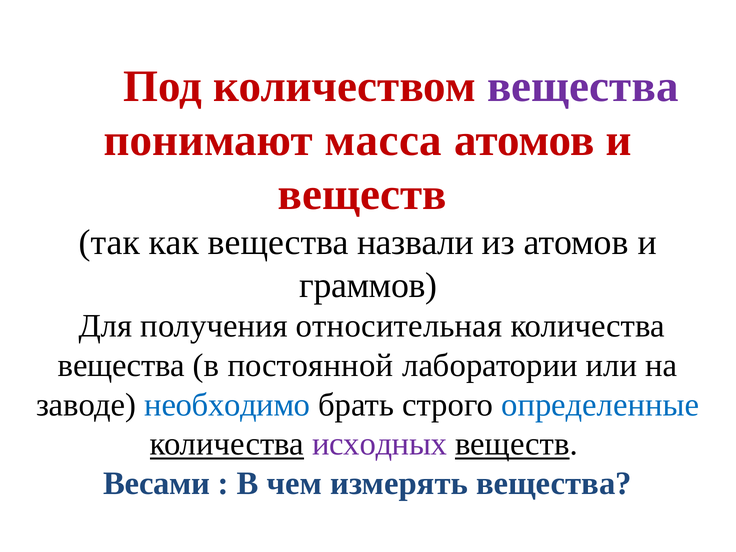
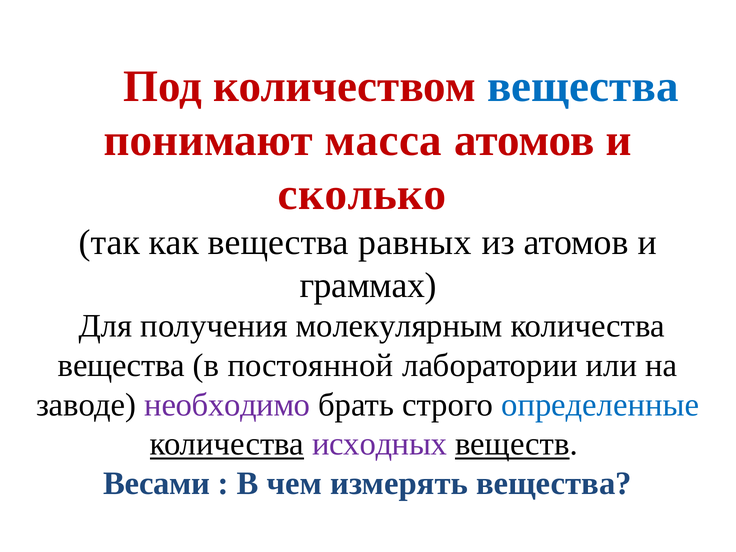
вещества colour: purple -> blue (583, 86)
веществ: веществ -> сколько (362, 194)
назвали: назвали -> равных (415, 242)
граммов: граммов -> граммах (368, 285)
относительная: относительная -> молекулярным (399, 326)
необходимо colour: blue -> purple (227, 405)
